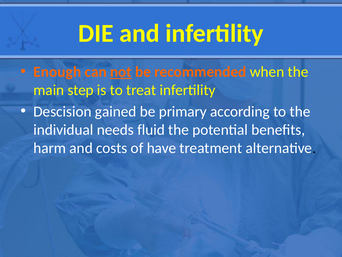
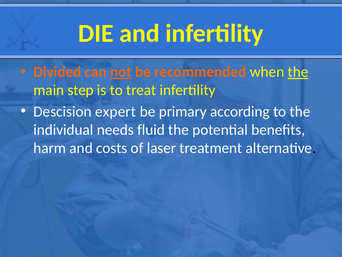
Enough: Enough -> Divided (57, 72)
the underline: none -> present (298, 72)
gained: gained -> expert (116, 111)
have: have -> laser (161, 148)
